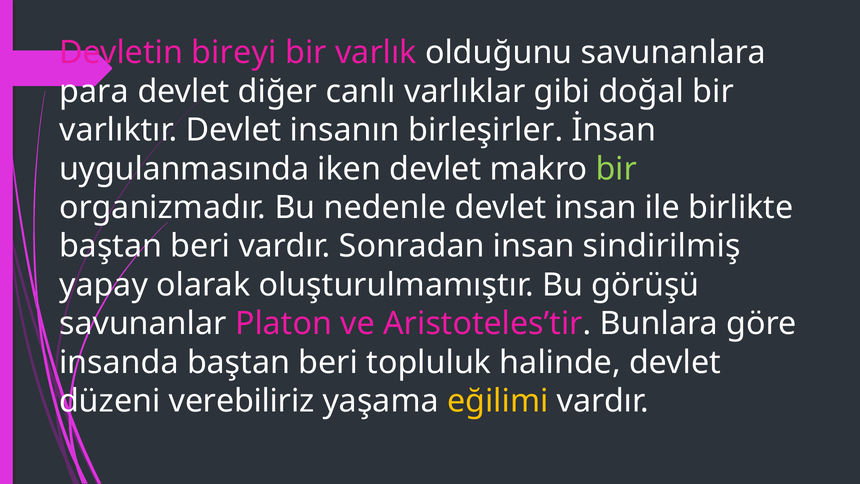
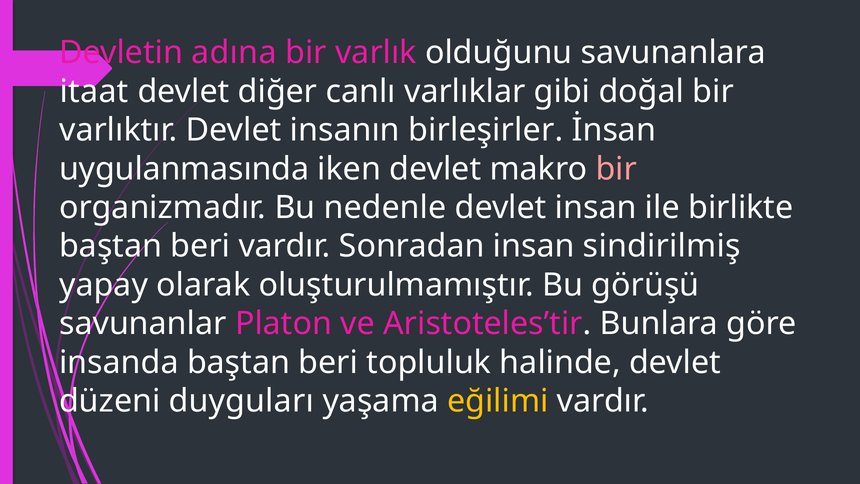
bireyi: bireyi -> adına (234, 53)
para: para -> itaat (94, 91)
bir colour: light green -> pink (616, 169)
verebiliriz: verebiliriz -> duyguları (241, 401)
